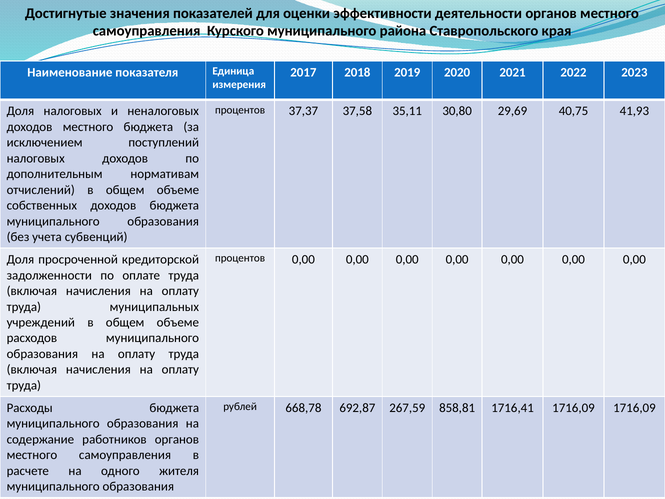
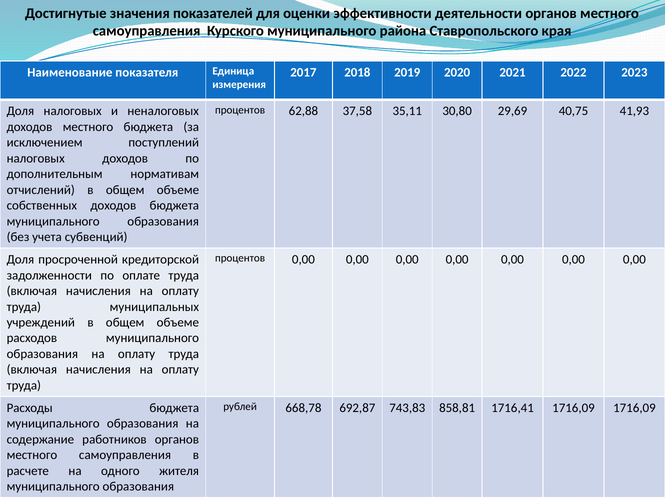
37,37: 37,37 -> 62,88 (303, 111)
267,59: 267,59 -> 743,83 (407, 408)
